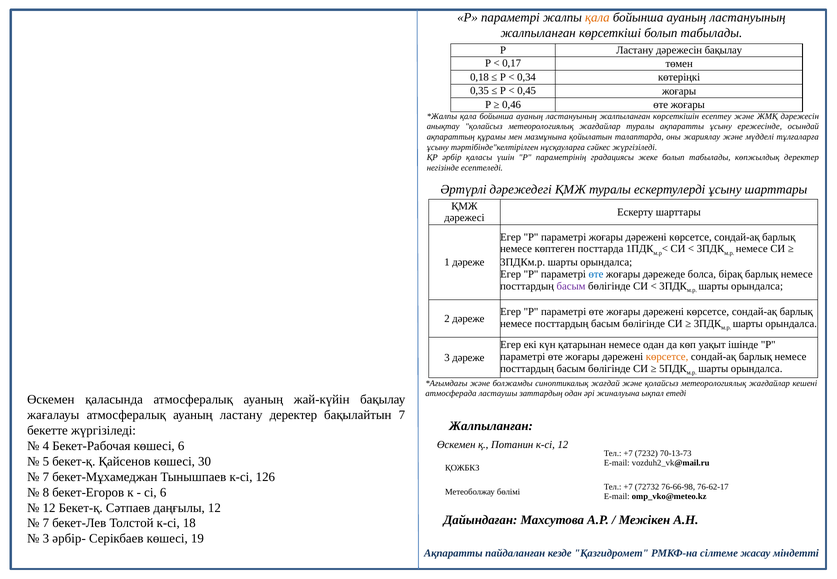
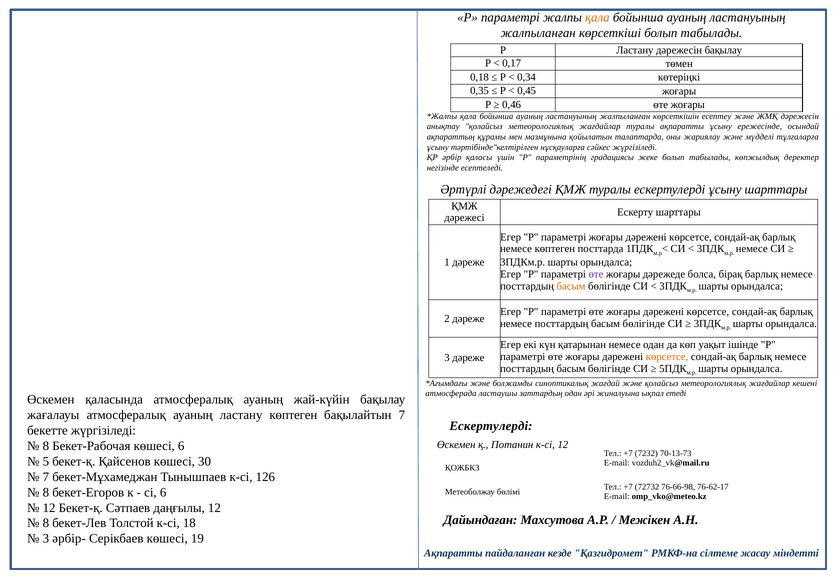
өте colour: blue -> purple (596, 274)
басым colour: purple -> orange (571, 286)
ластану деректер: деректер -> көптеген (293, 415)
Жалпыланған: Жалпыланған -> Ескертулерді (491, 426)
4: 4 -> 8 (46, 446)
7: 7 -> 8 (46, 524)
